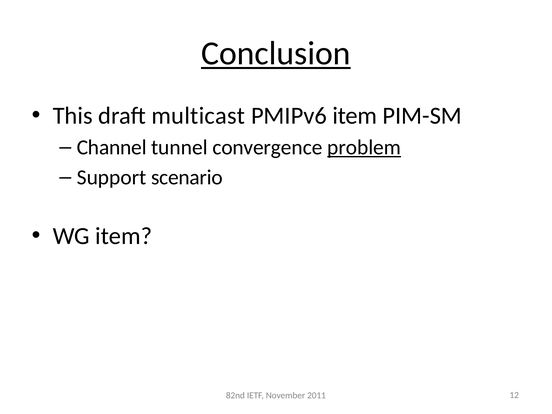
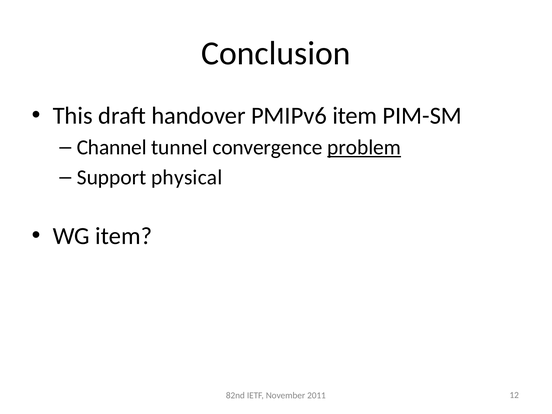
Conclusion underline: present -> none (276, 53)
multicast: multicast -> handover (199, 116)
scenario: scenario -> physical (187, 178)
